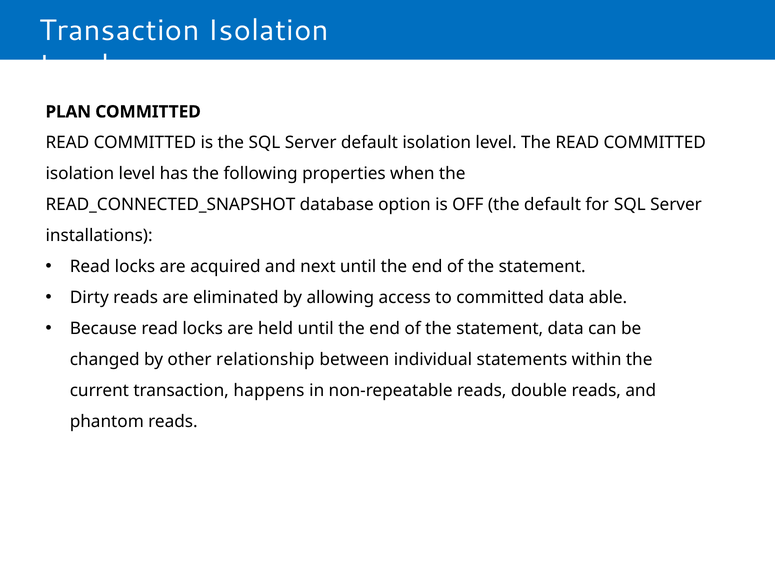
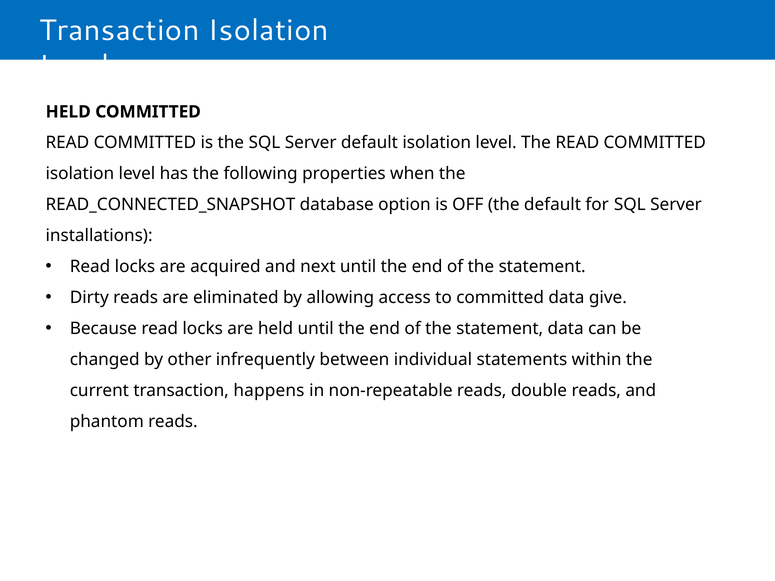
PLAN: PLAN -> HELD (68, 112)
able: able -> give (608, 298)
relationship: relationship -> infrequently (265, 360)
